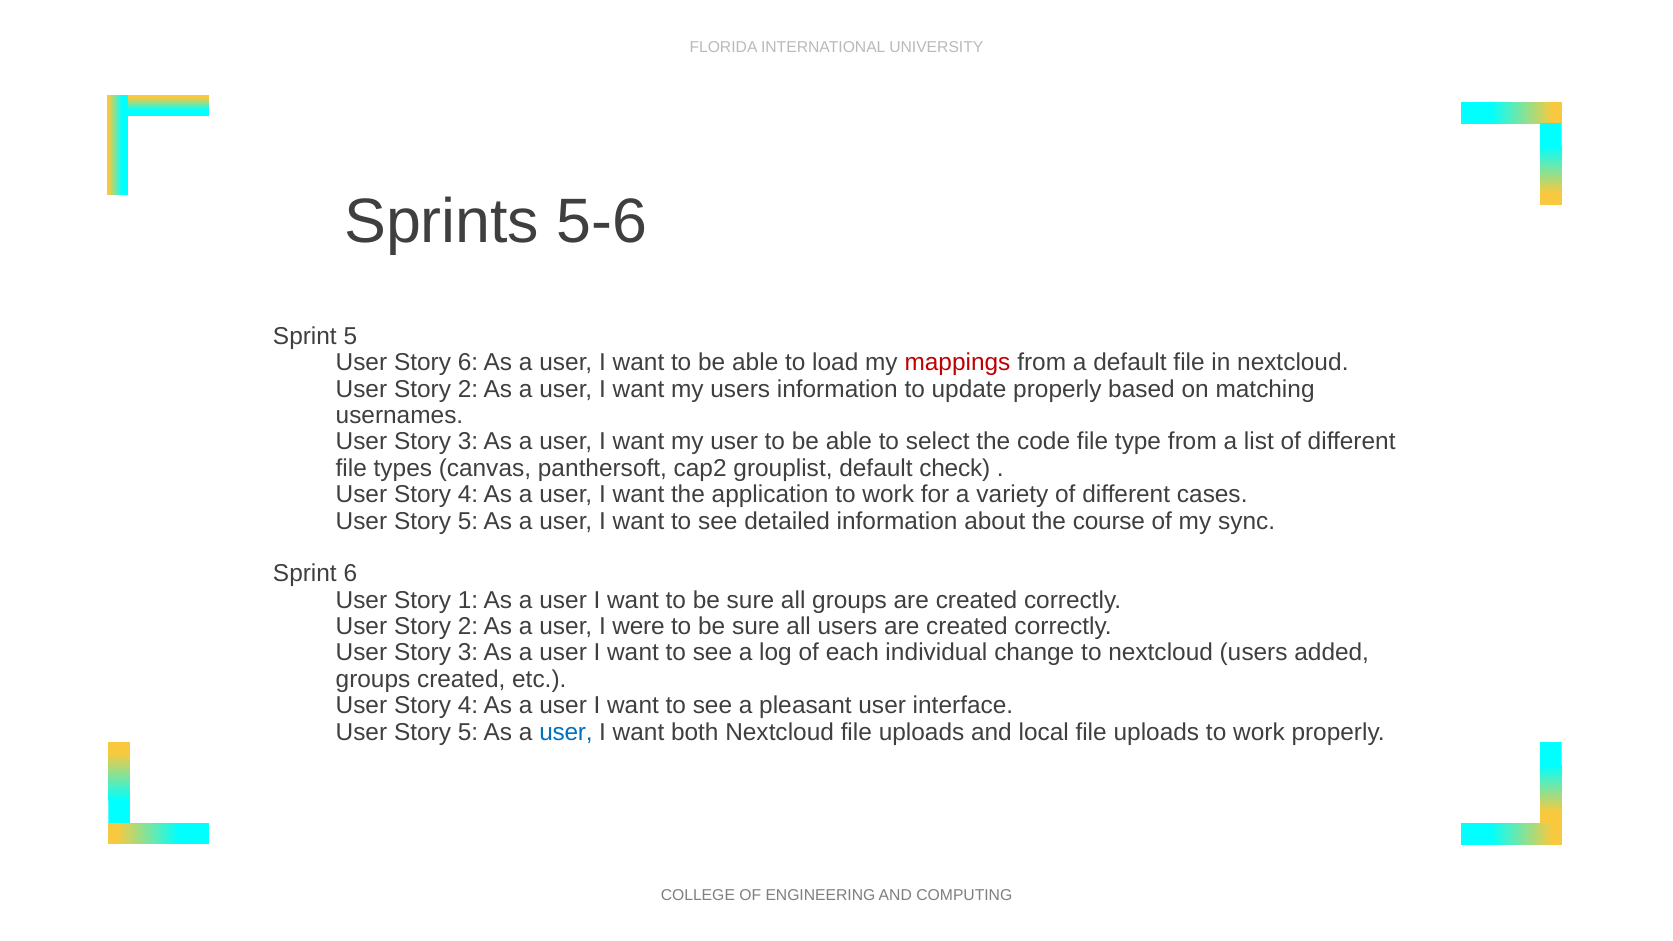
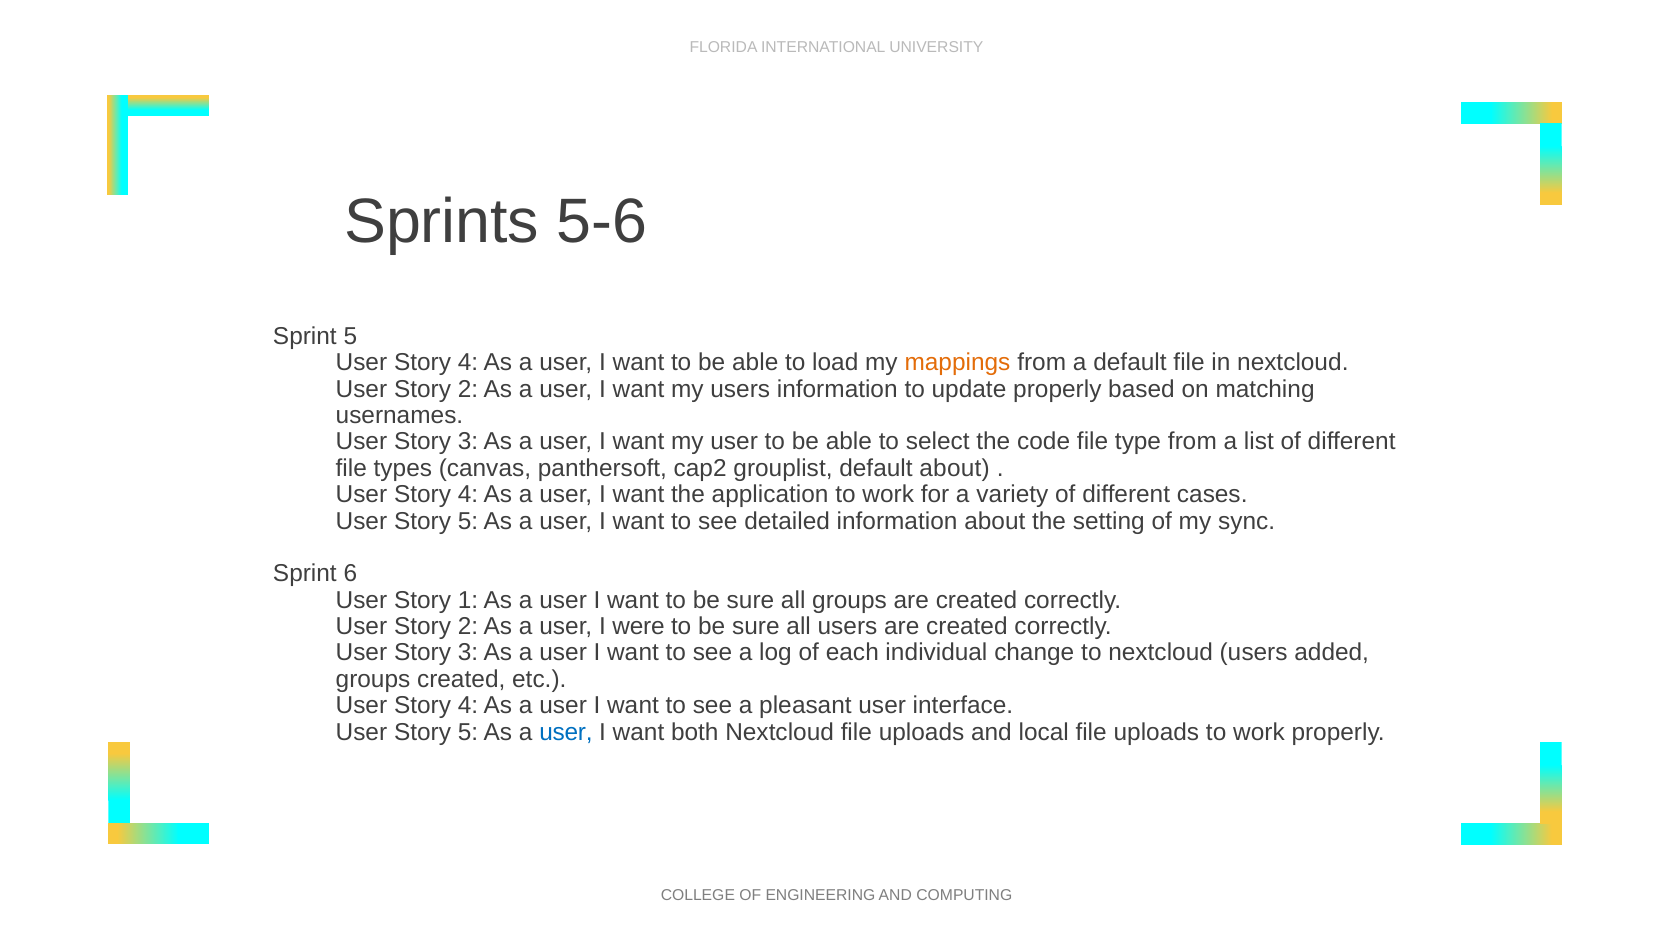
6: 6 -> 4 (468, 363)
mappings colour: red -> orange (957, 363)
default check: check -> about (955, 468)
course: course -> setting (1109, 521)
